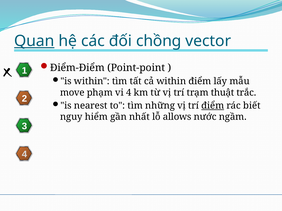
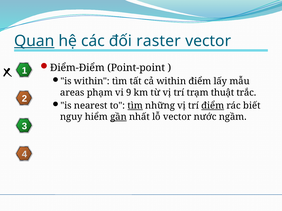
chồng: chồng -> raster (159, 41)
move: move -> areas (72, 93)
vi 4: 4 -> 9 (129, 93)
tìm underline: none -> present (135, 106)
gần underline: none -> present (118, 117)
lỗ allows: allows -> vector (177, 117)
